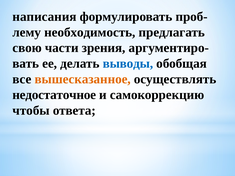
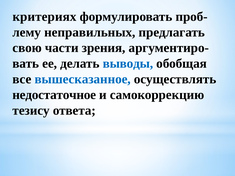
написания: написания -> критериях (44, 17)
необходимость: необходимость -> неправильных (90, 32)
вышесказанное colour: orange -> blue (83, 79)
чтобы: чтобы -> тезису (31, 111)
